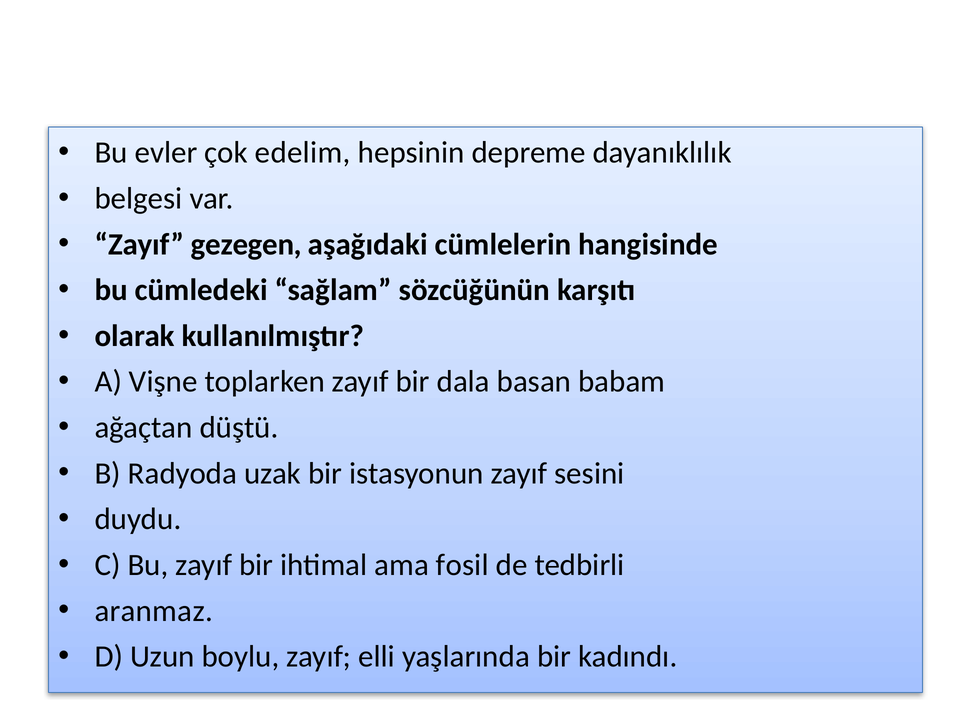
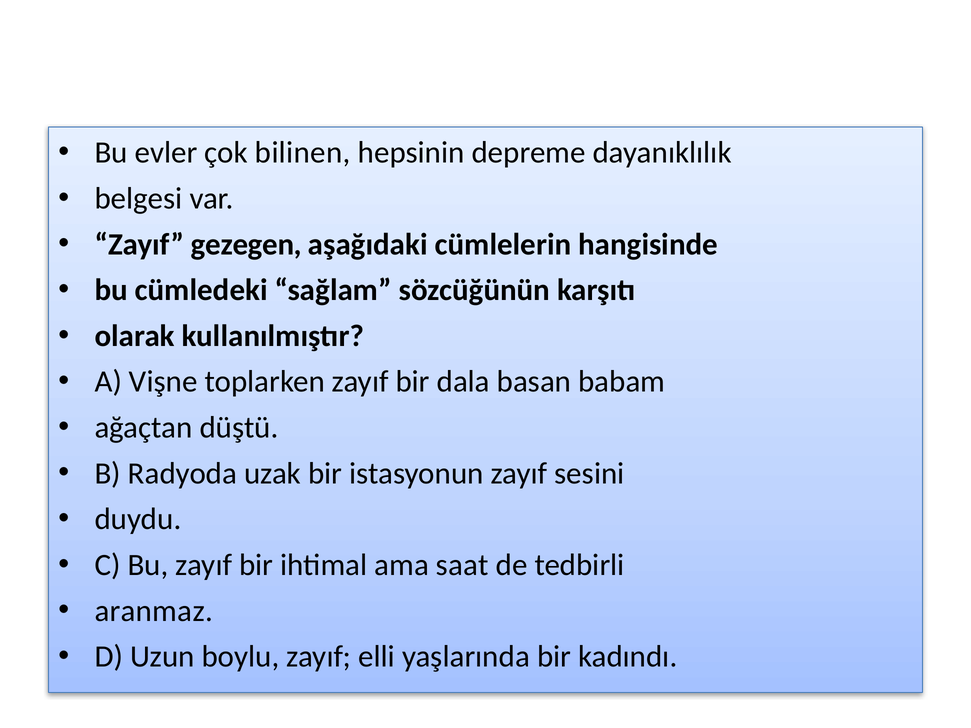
edelim: edelim -> bilinen (303, 153)
fosil: fosil -> saat (462, 565)
